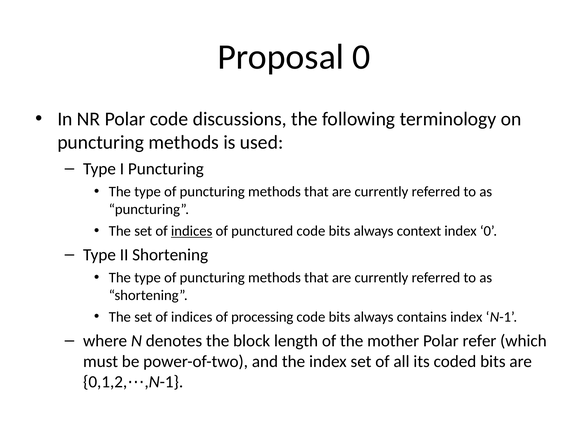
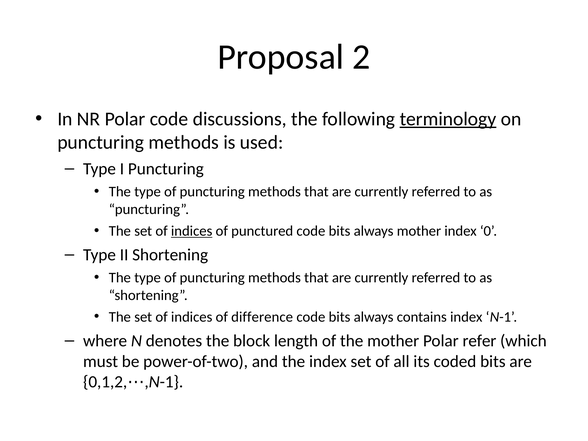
Proposal 0: 0 -> 2 (361, 57)
terminology underline: none -> present (448, 119)
always context: context -> mother (419, 231)
processing: processing -> difference (262, 317)
